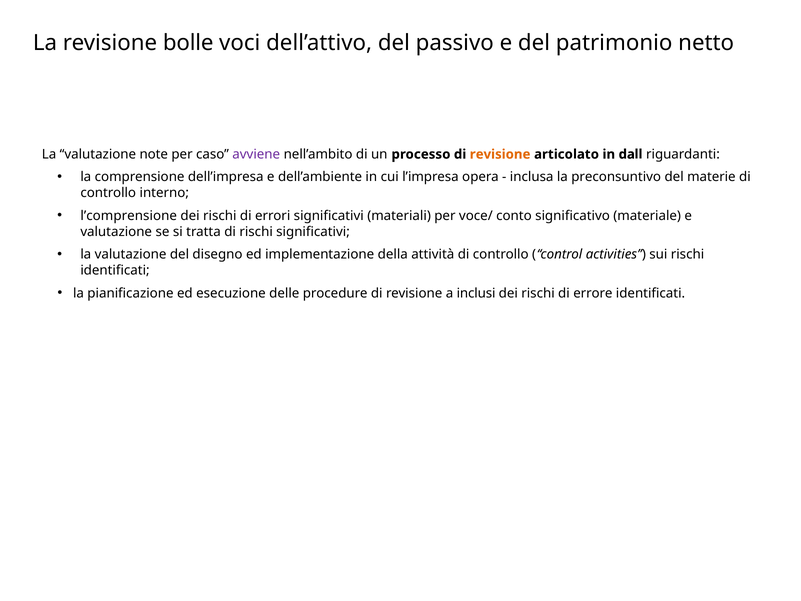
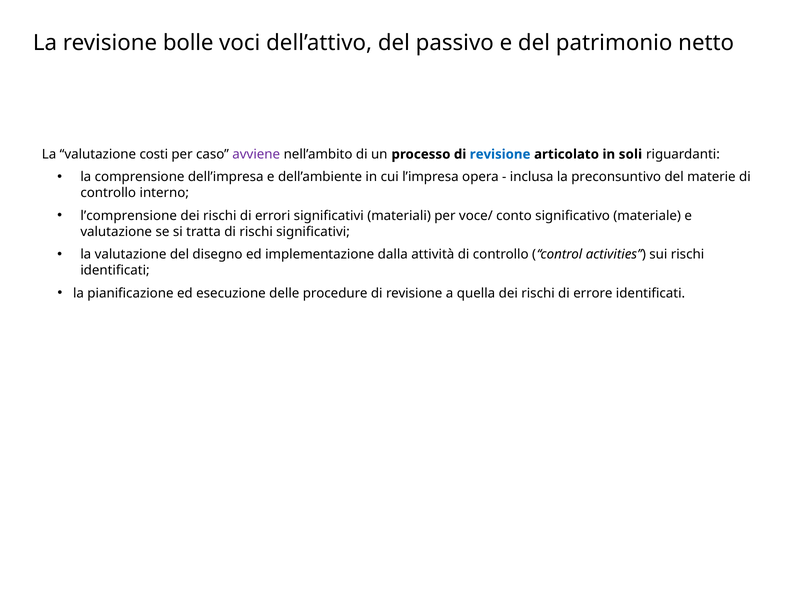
note: note -> costi (154, 154)
revisione colour: orange -> blue (500, 154)
dall: dall -> soli (630, 154)
della: della -> dalla (393, 254)
inclusi: inclusi -> quella (476, 293)
